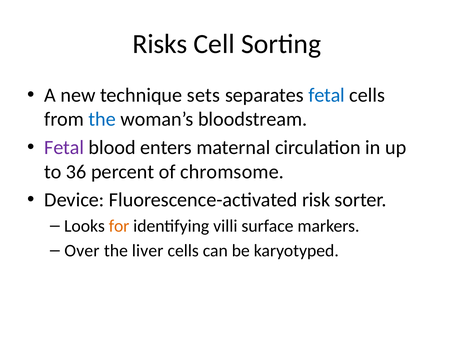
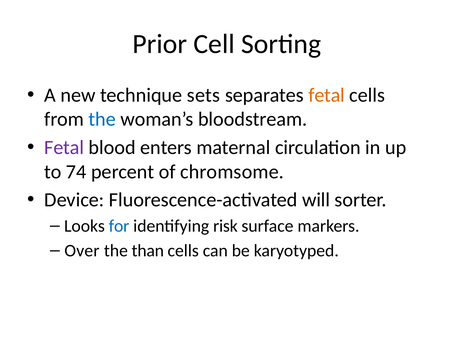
Risks: Risks -> Prior (160, 44)
fetal colour: blue -> orange (327, 95)
36: 36 -> 74 (76, 172)
risk: risk -> will (316, 200)
for colour: orange -> blue (119, 226)
villi: villi -> risk (225, 226)
liver: liver -> than (148, 251)
